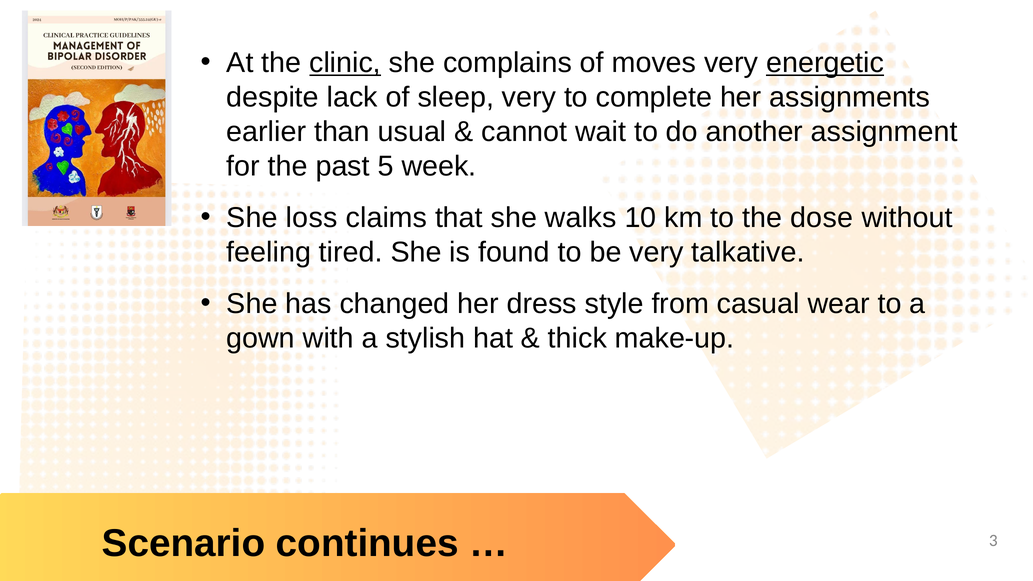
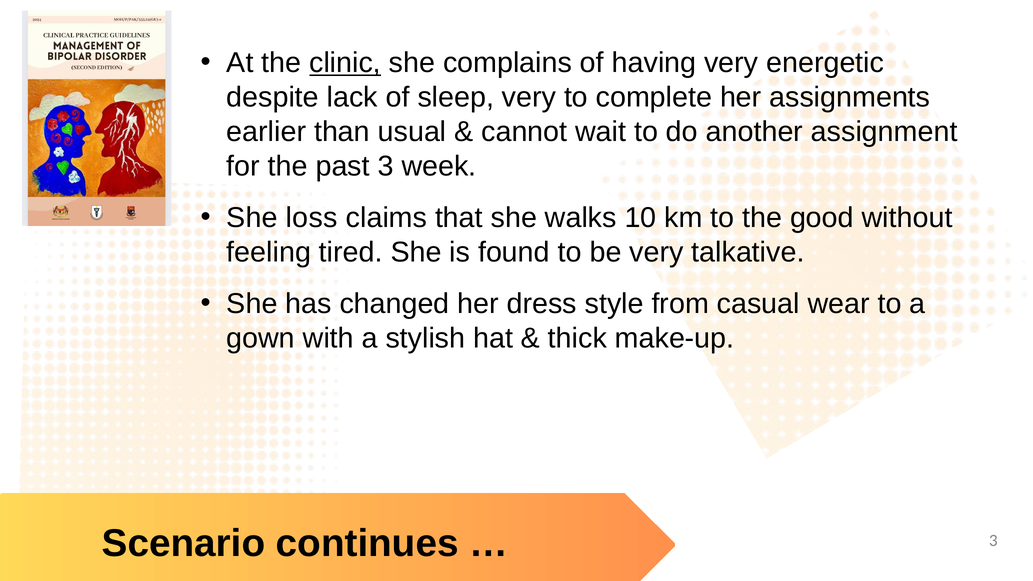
moves: moves -> having (654, 63)
energetic underline: present -> none (825, 63)
past 5: 5 -> 3 (386, 166)
dose: dose -> good (822, 218)
